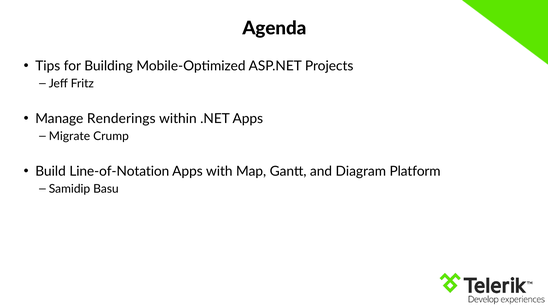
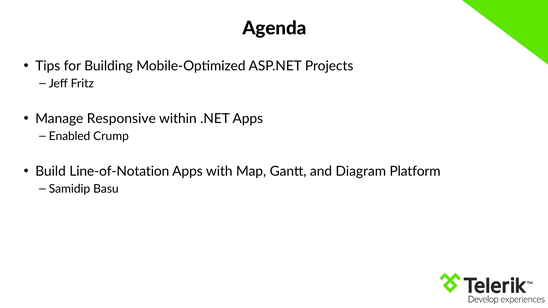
Renderings: Renderings -> Responsive (121, 119)
Migrate: Migrate -> Enabled (70, 136)
